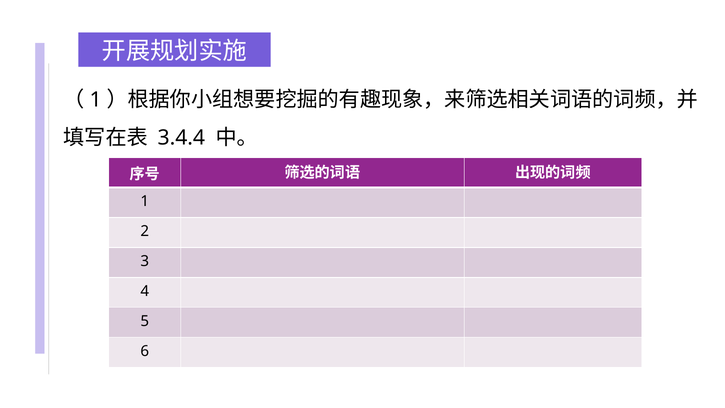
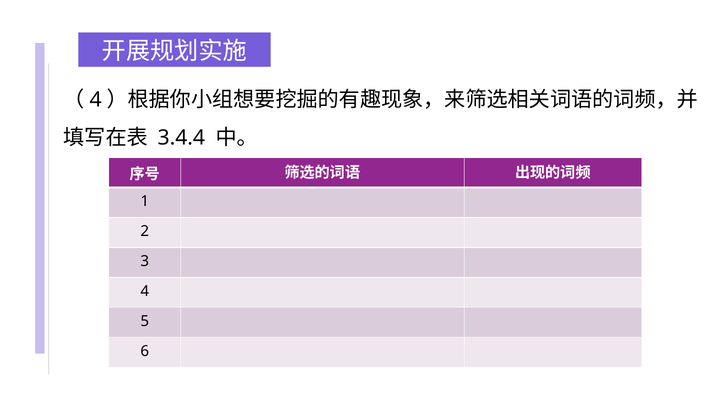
1: 1 -> 4 (96, 100)
